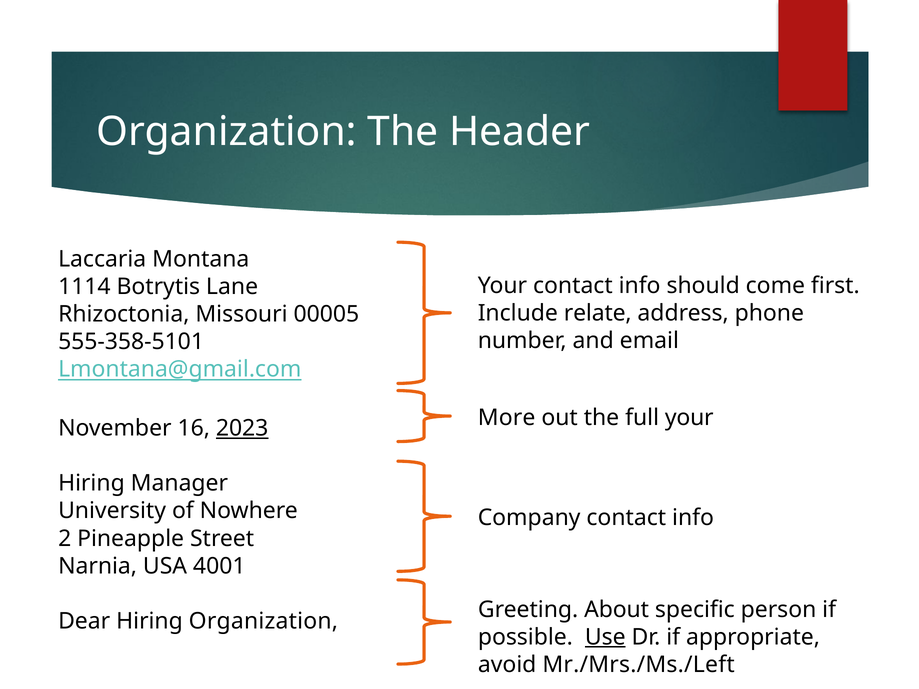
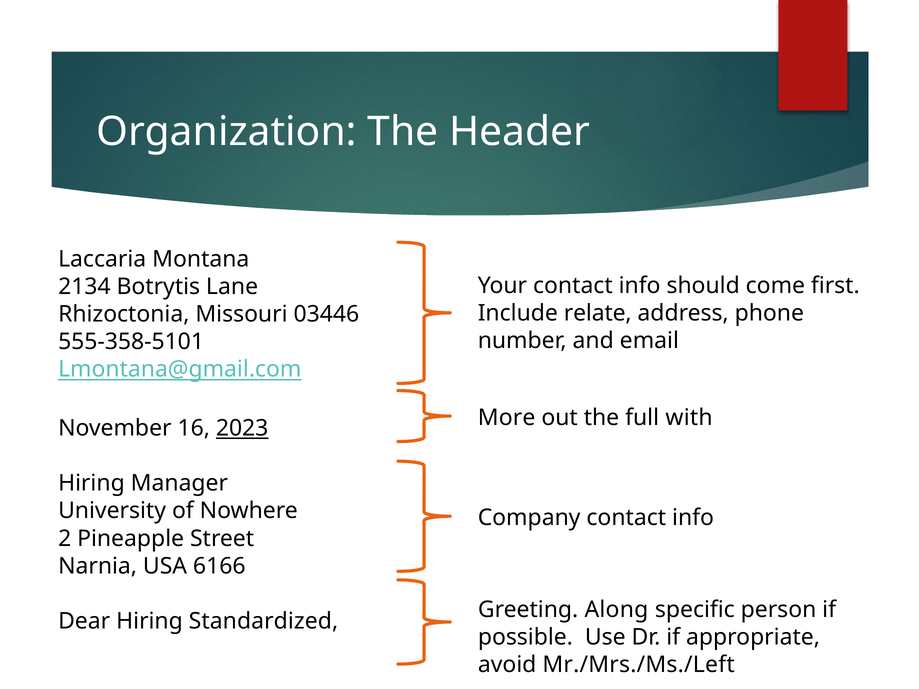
1114: 1114 -> 2134 (84, 287)
00005: 00005 -> 03446 (326, 314)
full your: your -> with (689, 418)
4001: 4001 -> 6166 (219, 566)
About: About -> Along (616, 610)
Hiring Organization: Organization -> Standardized (263, 621)
Use underline: present -> none (605, 637)
